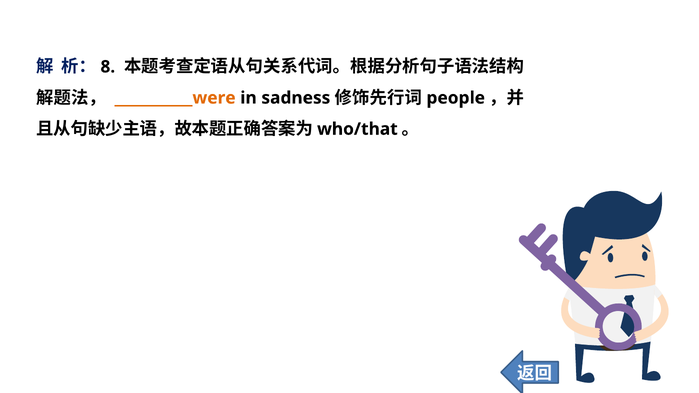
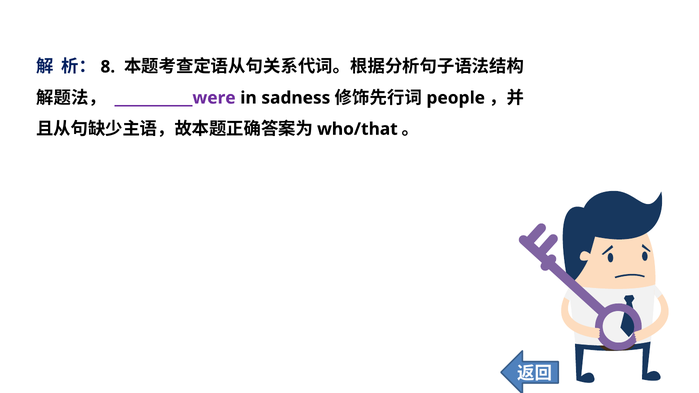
___________were colour: orange -> purple (175, 98)
